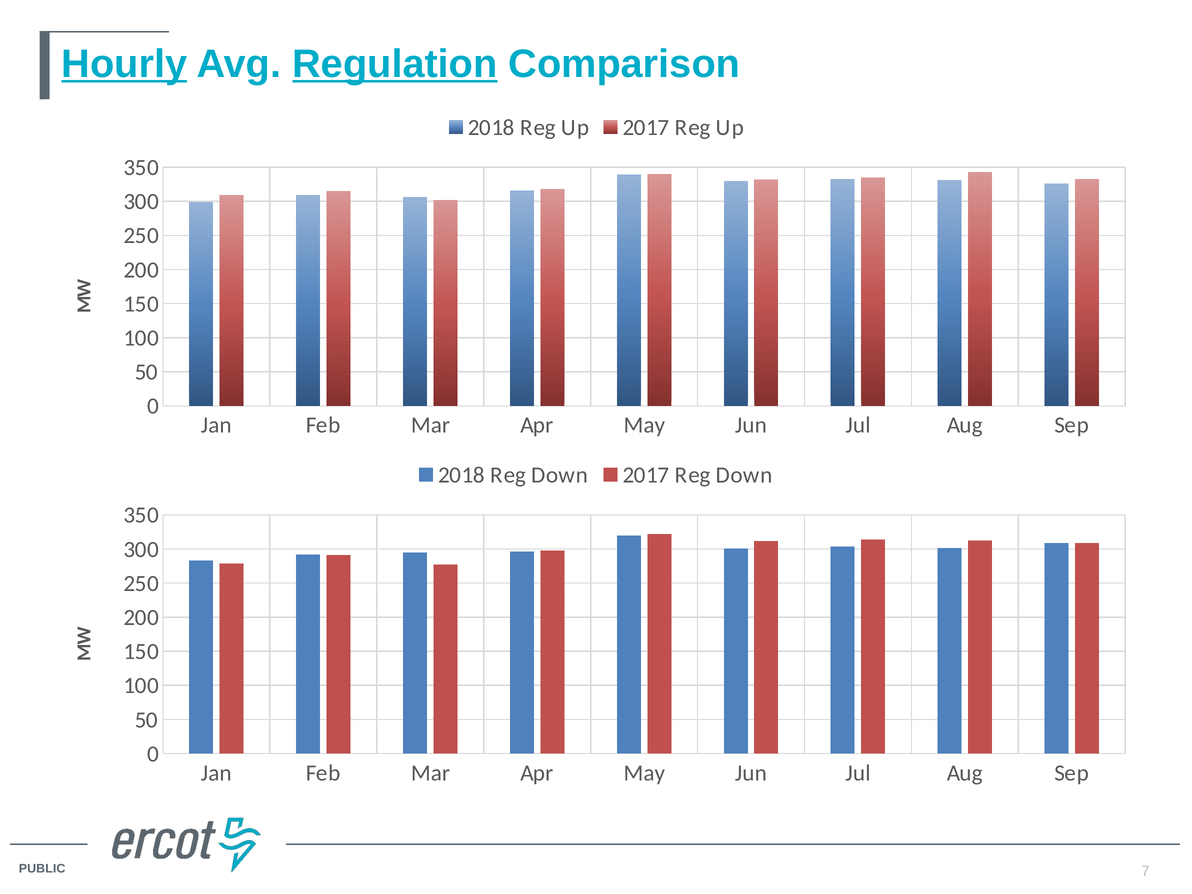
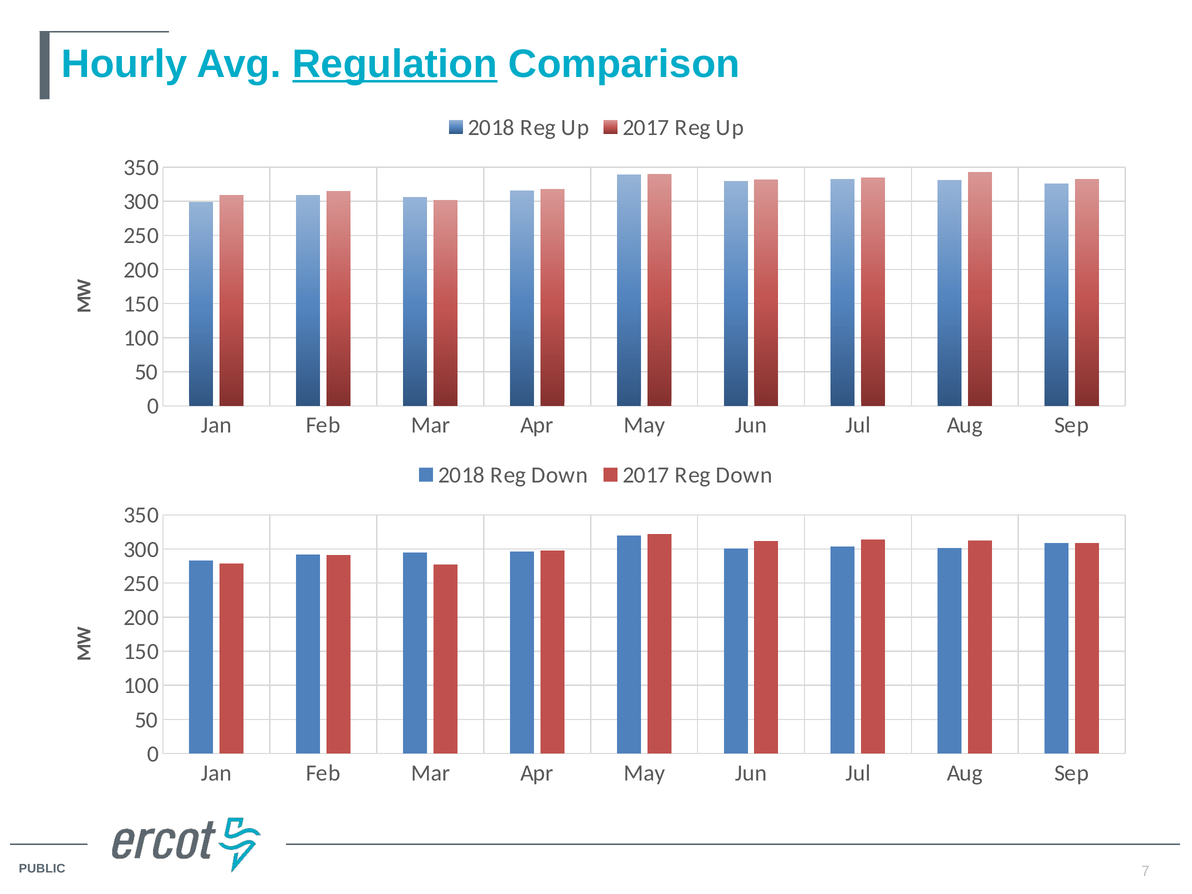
Hourly underline: present -> none (124, 64)
